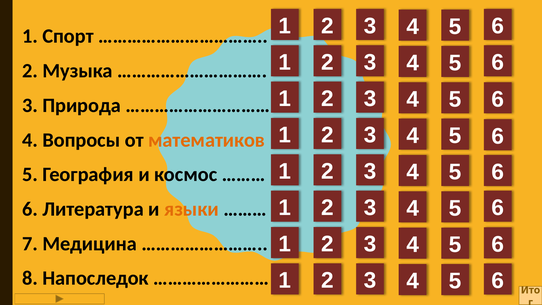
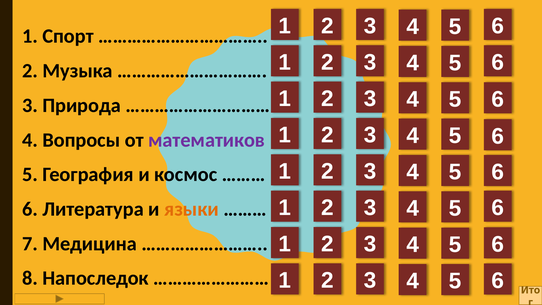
математиков colour: orange -> purple (207, 140)
